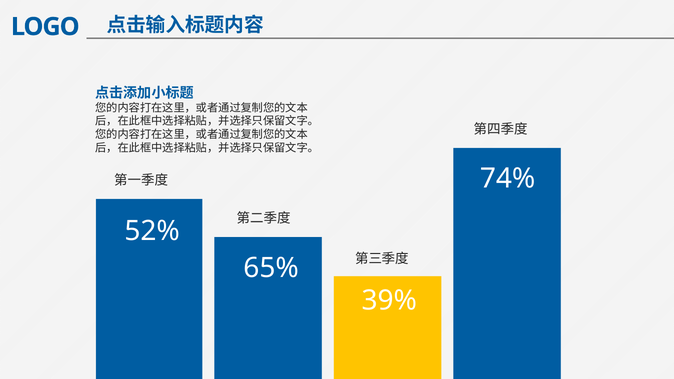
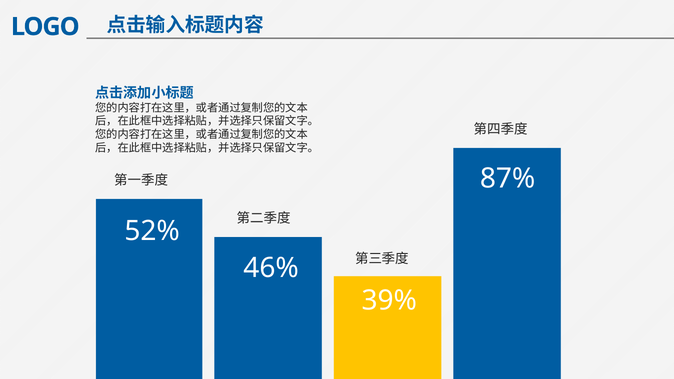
74%: 74% -> 87% (508, 178)
65%: 65% -> 46% (271, 268)
